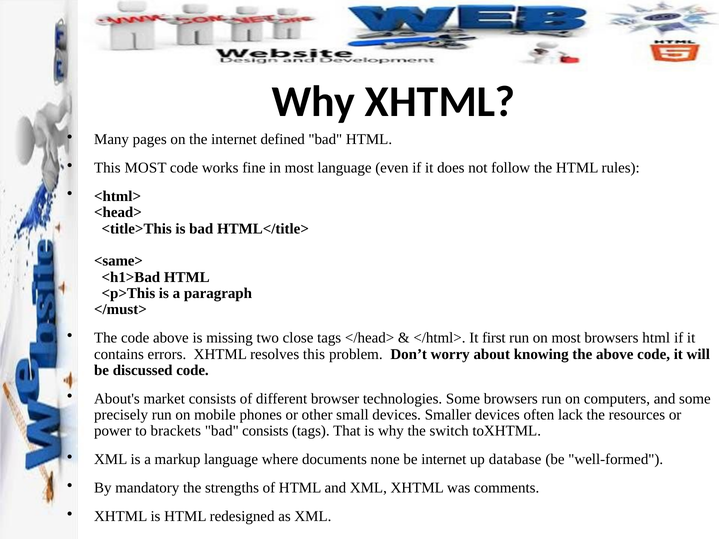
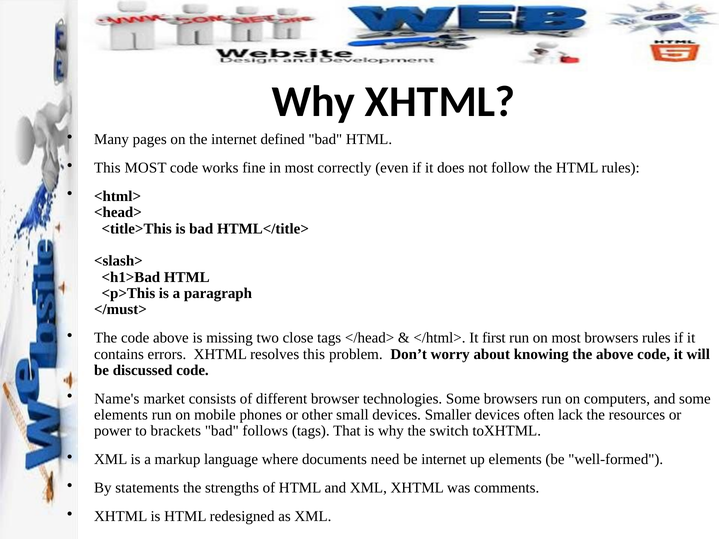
most language: language -> correctly (344, 168)
<same>: <same> -> <slash> (118, 261)
browsers html: html -> rules (656, 338)
About's: About's -> Name's (117, 399)
precisely: precisely -> elements (121, 415)
bad consists: consists -> follows (265, 431)
none: none -> need (385, 460)
up database: database -> elements (515, 460)
mandatory: mandatory -> statements (147, 488)
